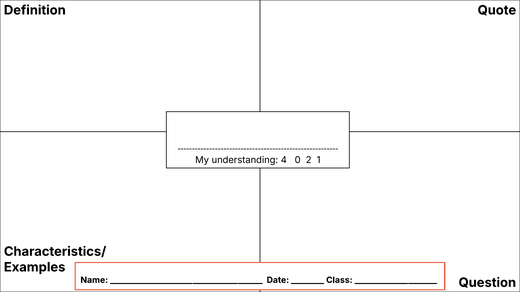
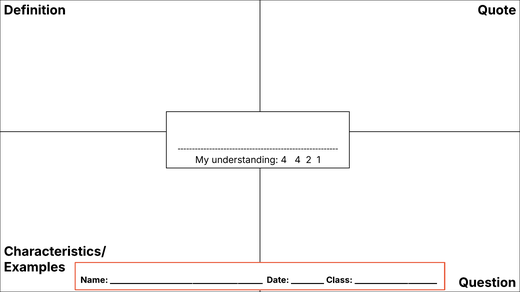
4 0: 0 -> 4 (298, 160)
